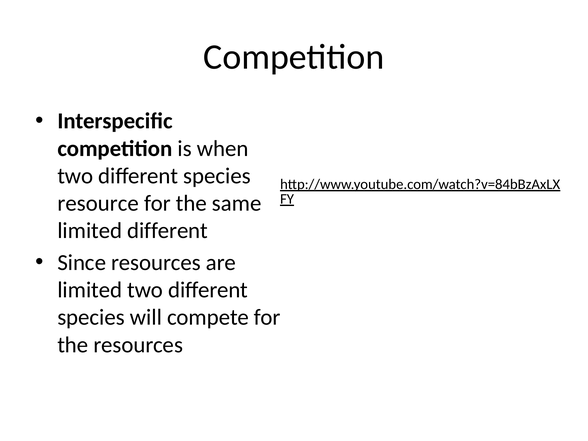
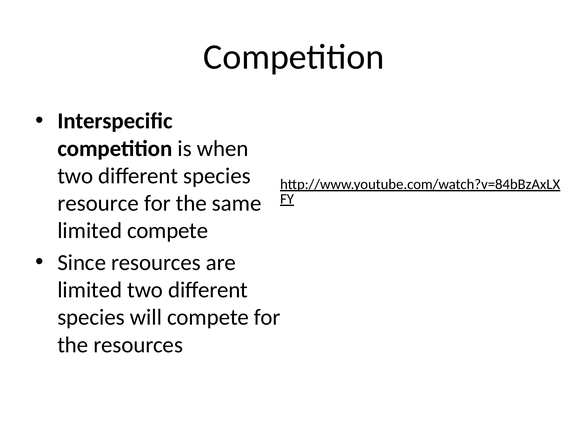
limited different: different -> compete (168, 231)
